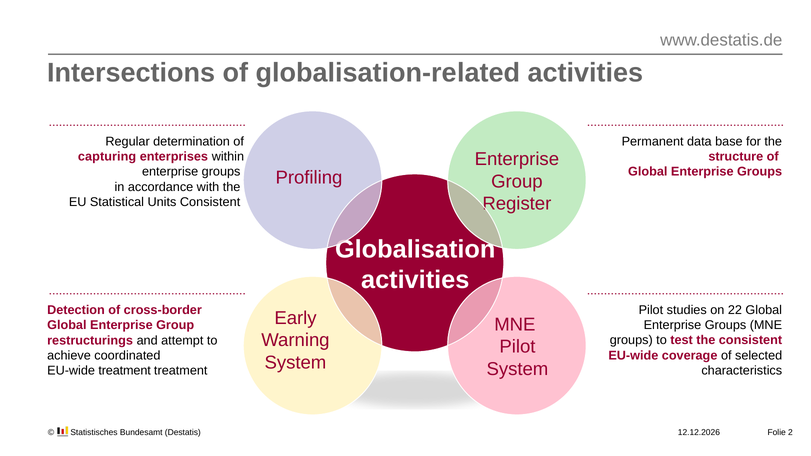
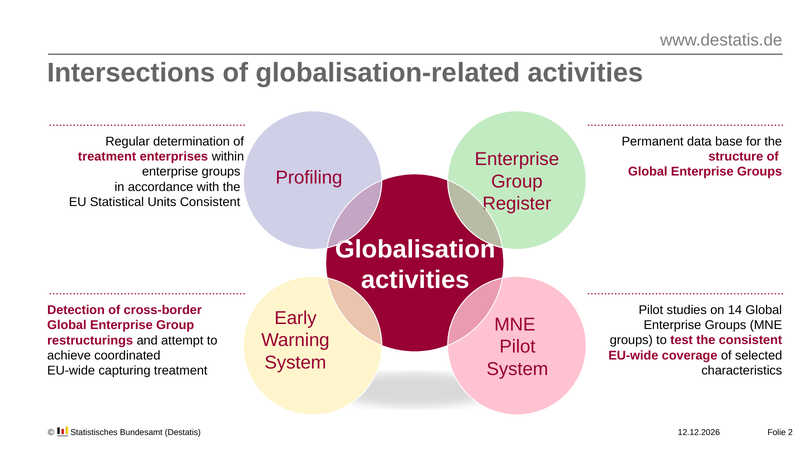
capturing: capturing -> treatment (107, 157)
22: 22 -> 14 (735, 310)
EU-wide treatment: treatment -> capturing (125, 371)
